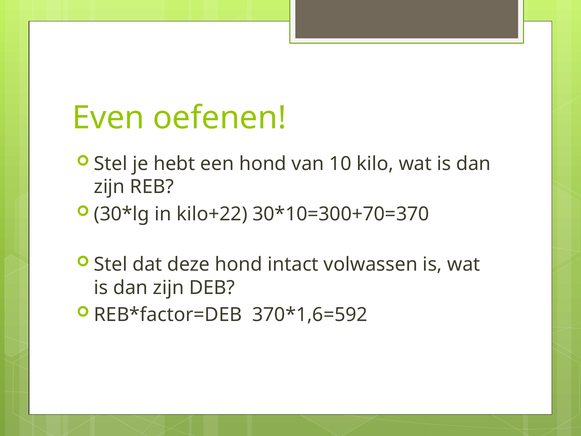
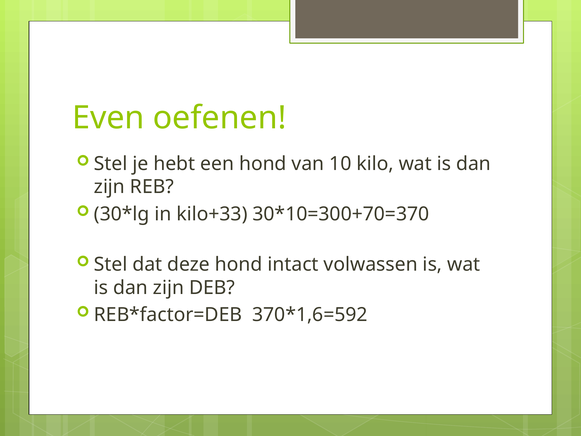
kilo+22: kilo+22 -> kilo+33 (212, 214)
